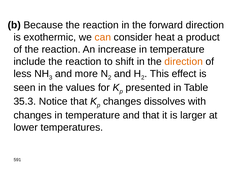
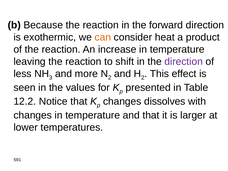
include: include -> leaving (30, 62)
direction colour: orange -> purple (184, 62)
35.3: 35.3 -> 12.2 (25, 101)
